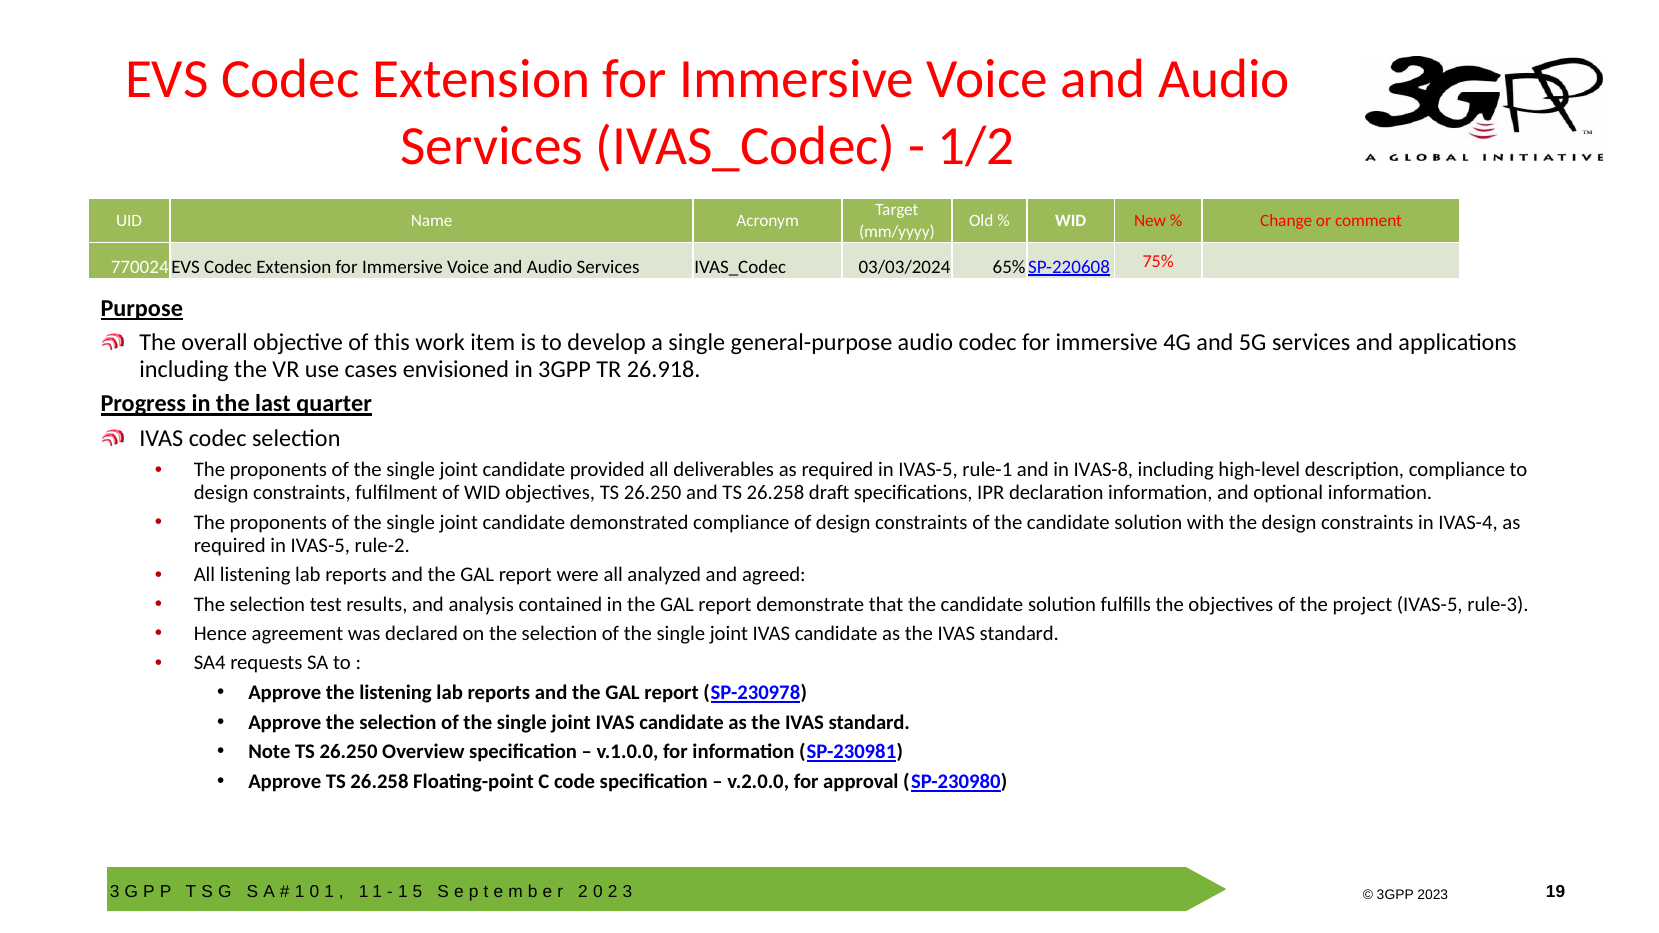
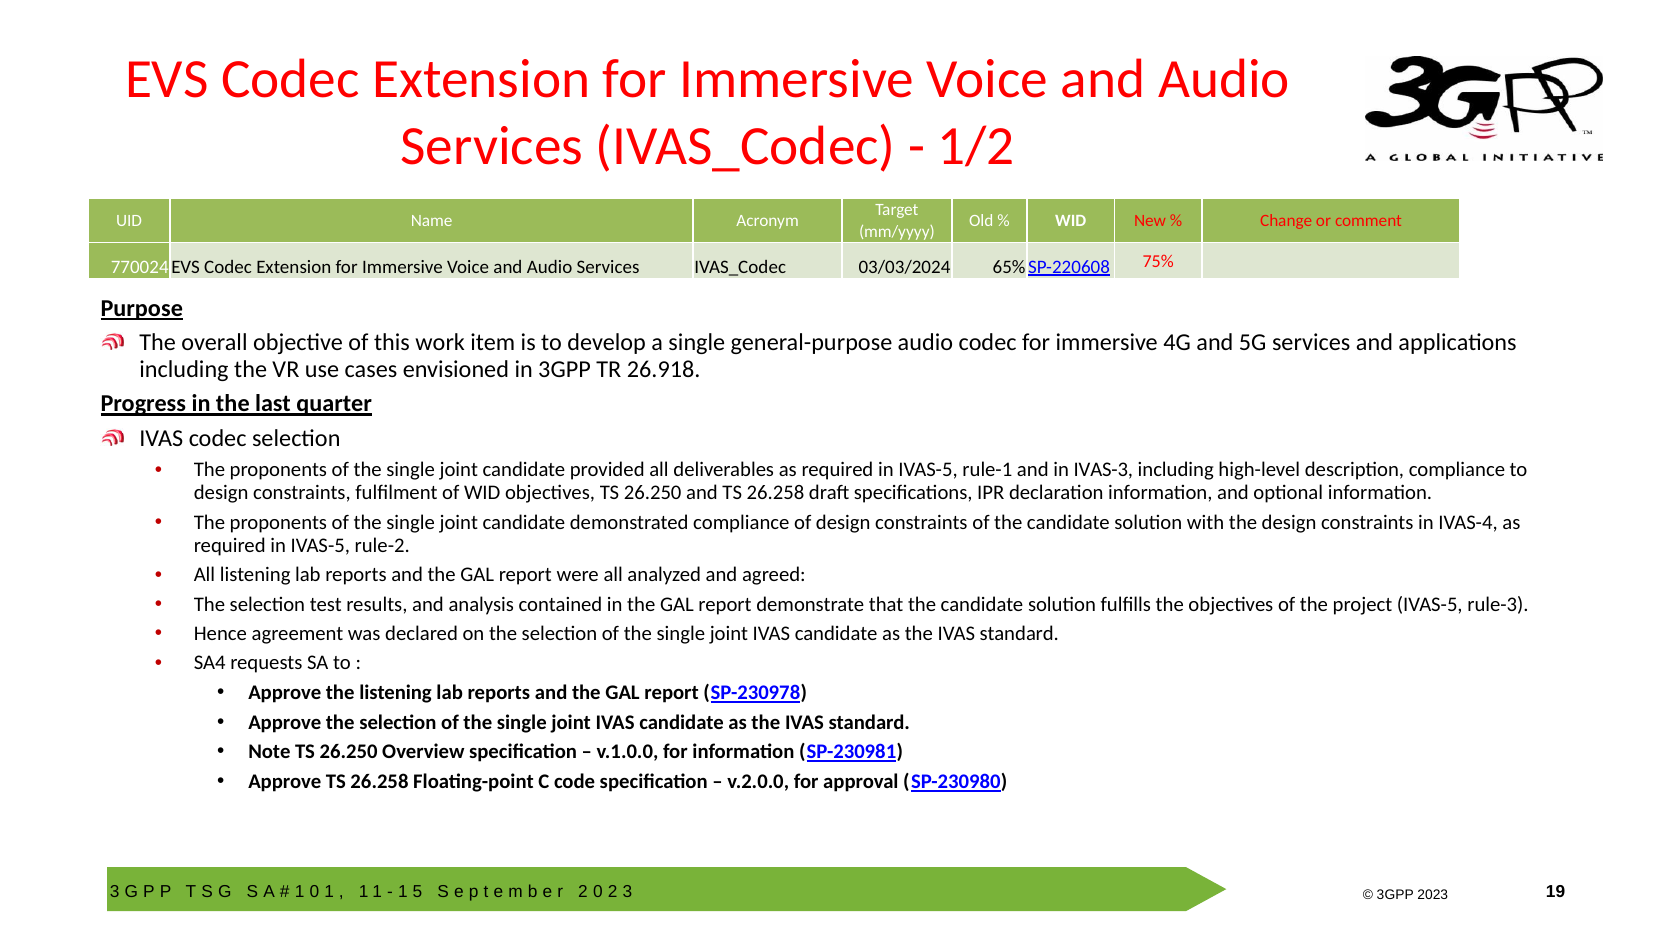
IVAS-8: IVAS-8 -> IVAS-3 (1103, 470)
